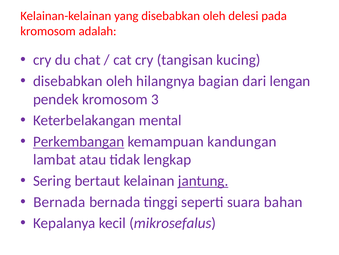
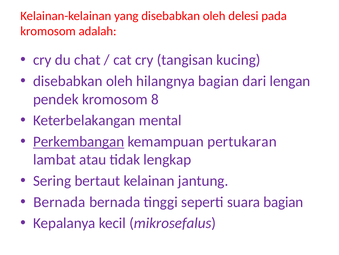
3: 3 -> 8 (155, 99)
kandungan: kandungan -> pertukaran (242, 141)
jantung underline: present -> none (203, 180)
suara bahan: bahan -> bagian (283, 201)
